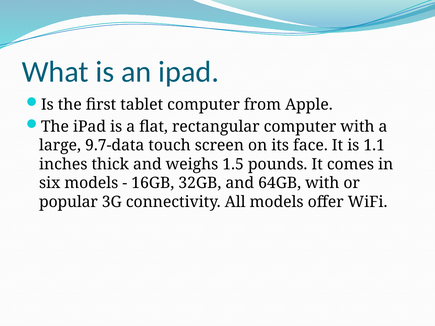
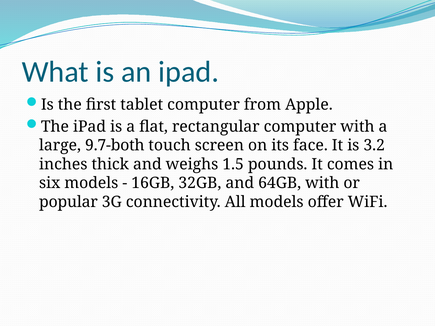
9.7-data: 9.7-data -> 9.7-both (115, 146)
1.1: 1.1 -> 3.2 (374, 146)
